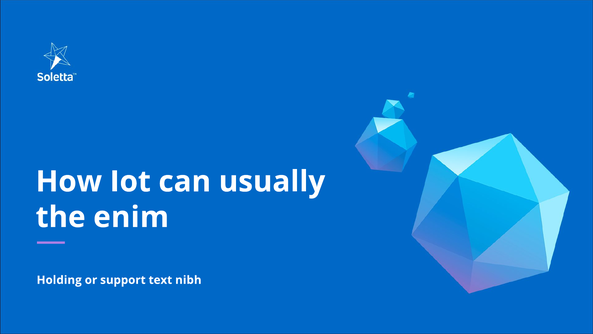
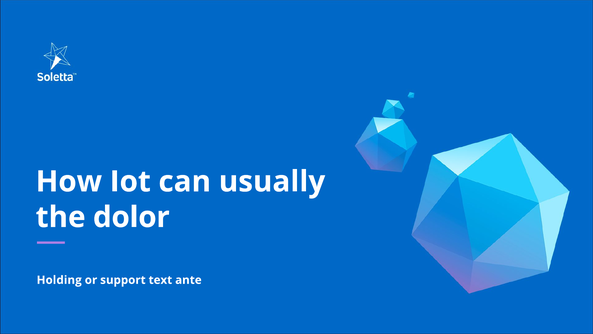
enim: enim -> dolor (131, 217)
nibh: nibh -> ante (188, 280)
